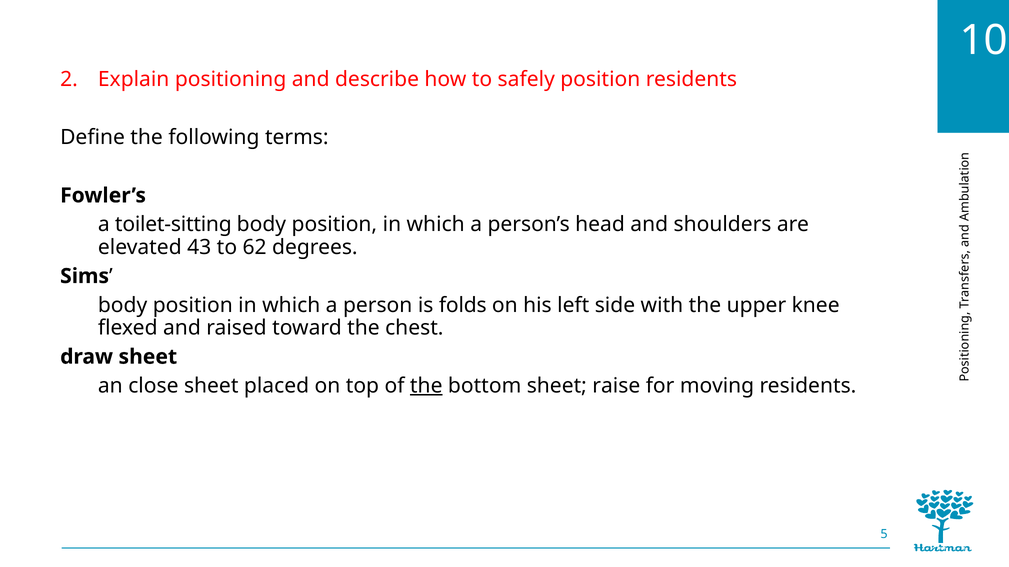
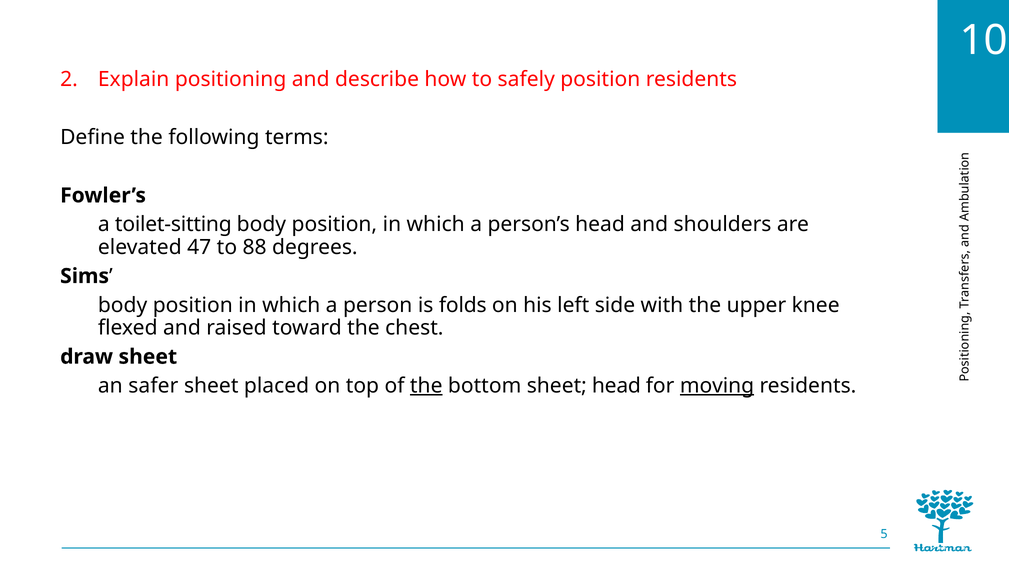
43: 43 -> 47 (199, 247)
62: 62 -> 88 (255, 247)
close: close -> safer (153, 386)
sheet raise: raise -> head (616, 386)
moving underline: none -> present (717, 386)
